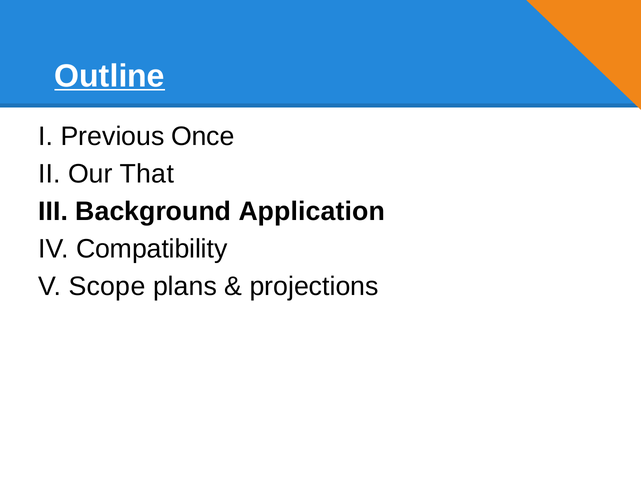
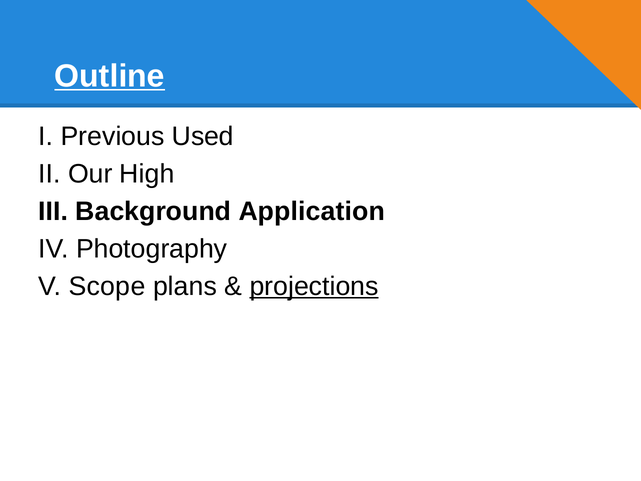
Once: Once -> Used (203, 136)
That: That -> High (147, 174)
Compatibility: Compatibility -> Photography (152, 249)
projections underline: none -> present (314, 286)
